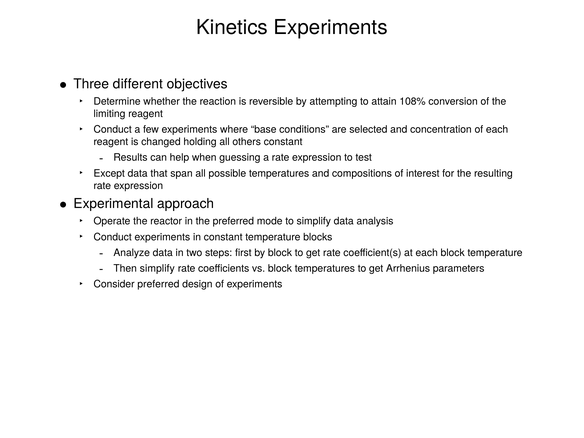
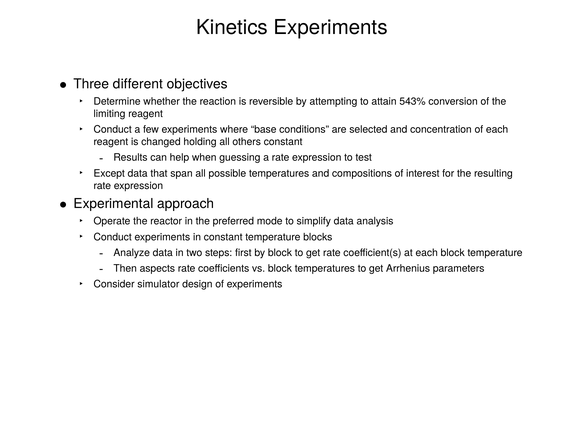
108%: 108% -> 543% (413, 101)
Then simplify: simplify -> aspects (157, 268)
Consider preferred: preferred -> simulator (158, 284)
